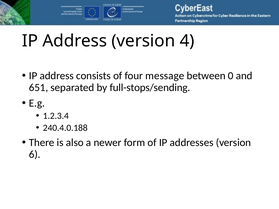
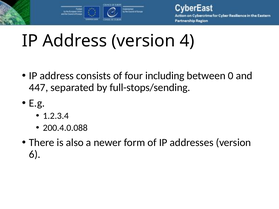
message: message -> including (165, 76)
651: 651 -> 447 (39, 88)
240.4.0.188: 240.4.0.188 -> 200.4.0.088 (65, 128)
